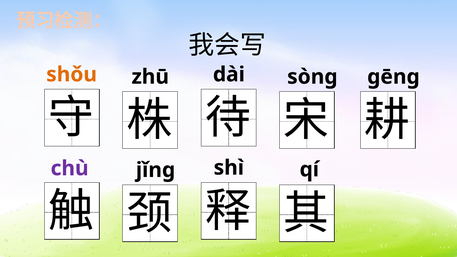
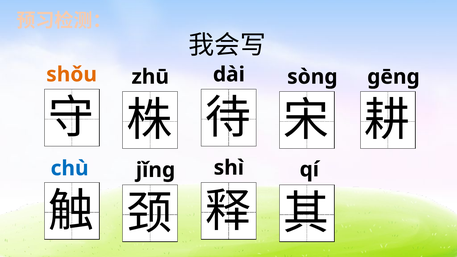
chù colour: purple -> blue (70, 168)
